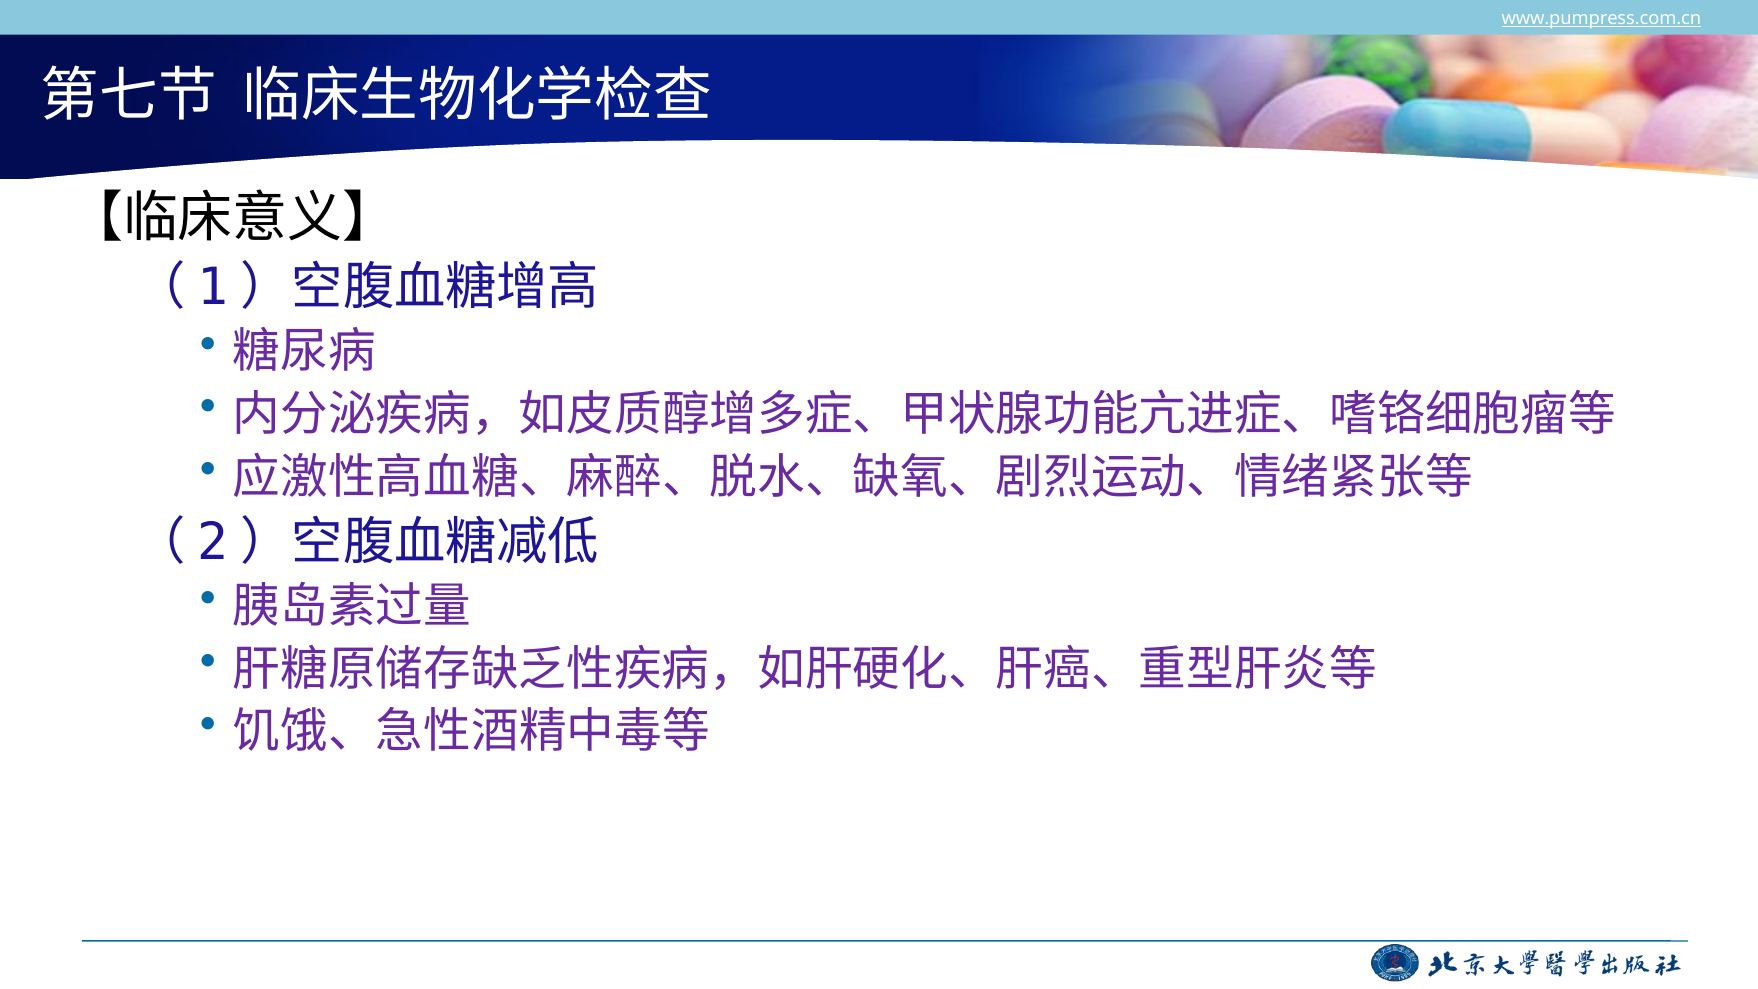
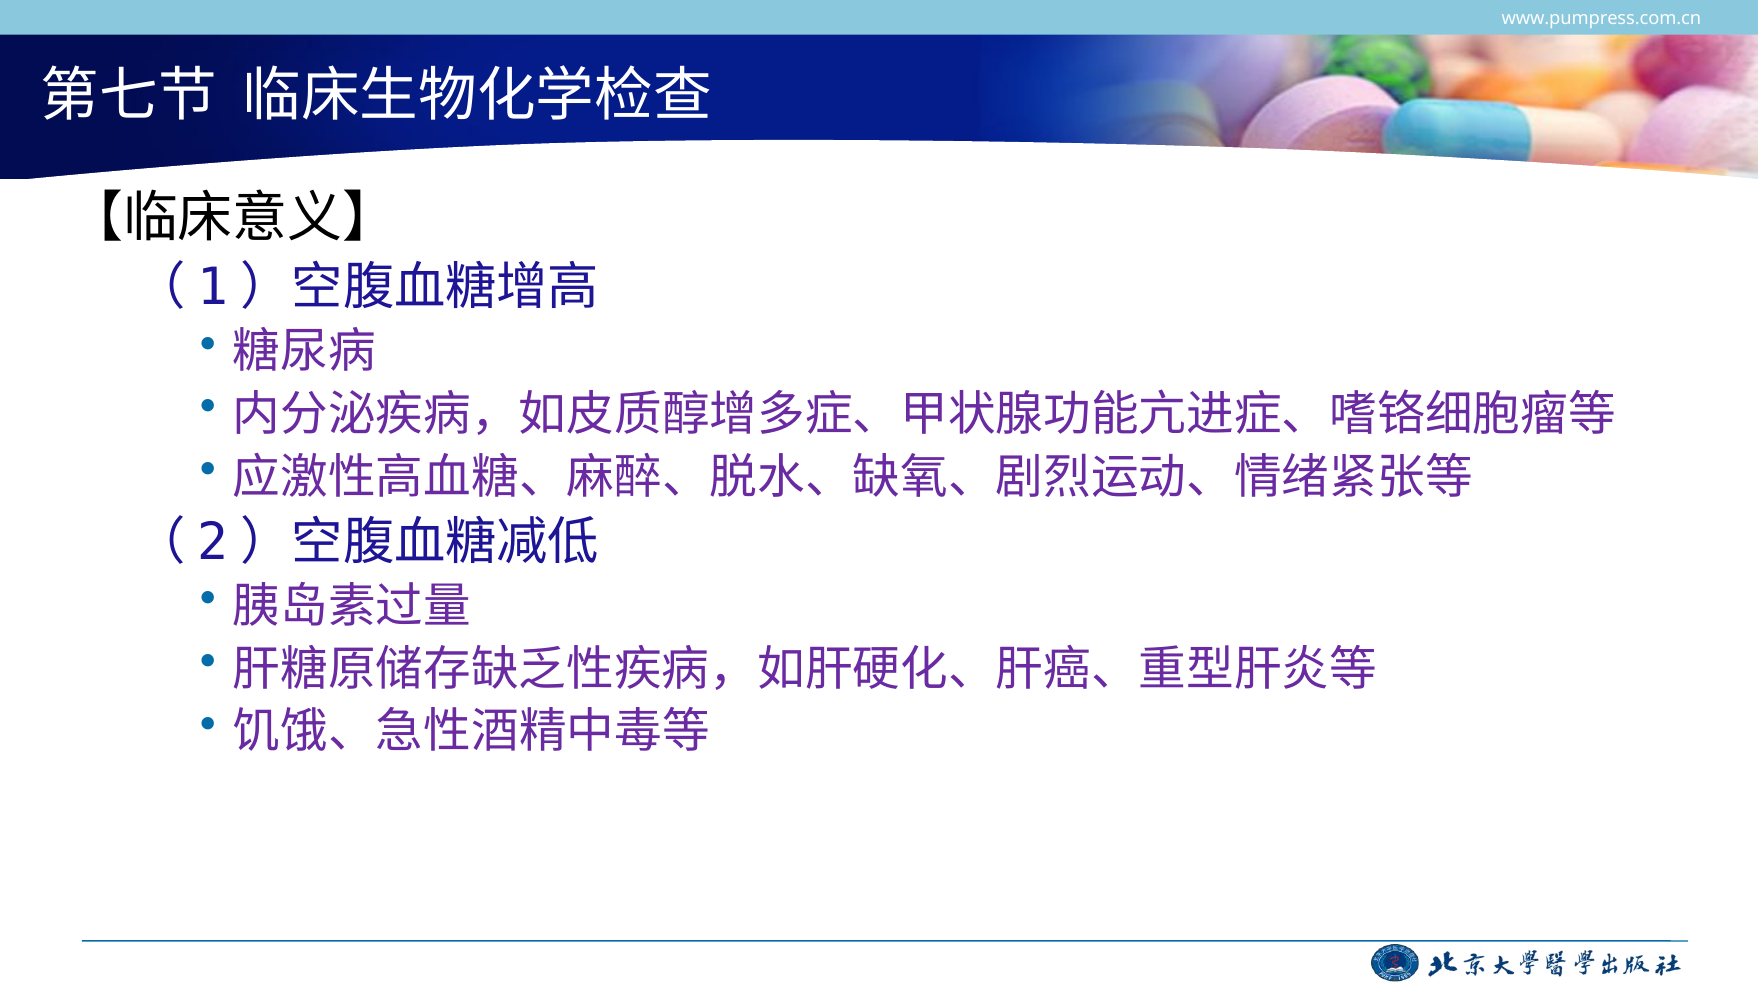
www.pumpress.com.cn underline: present -> none (1601, 19)
